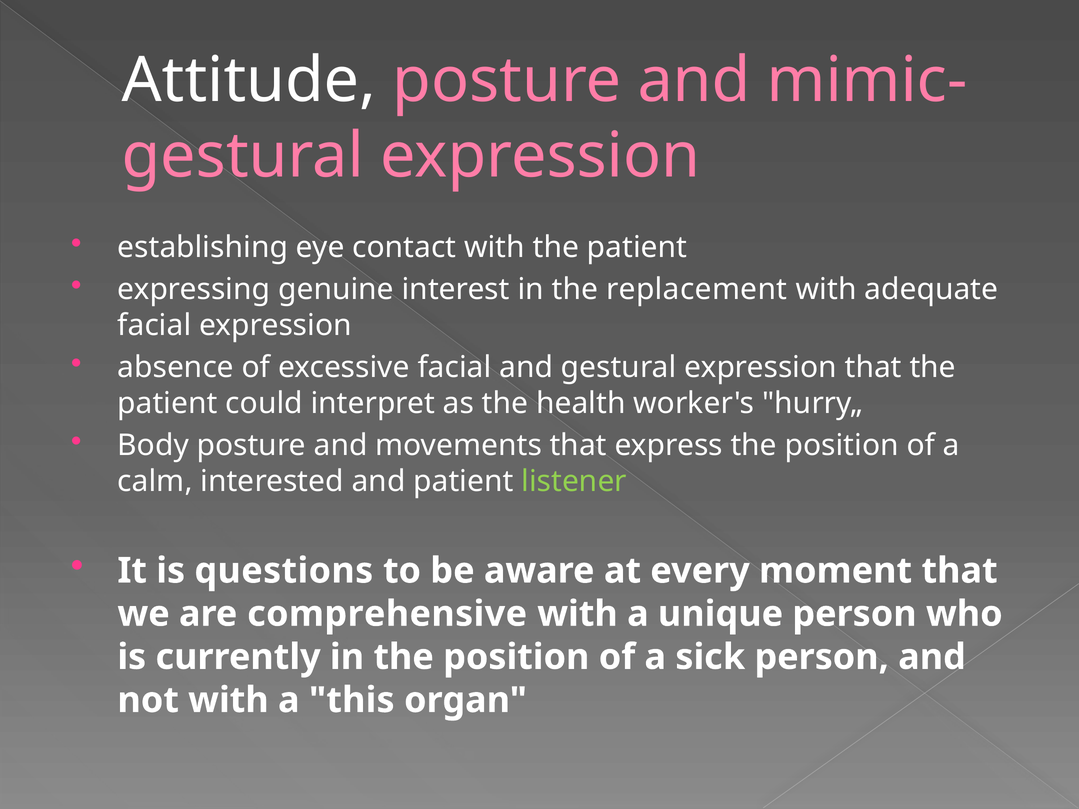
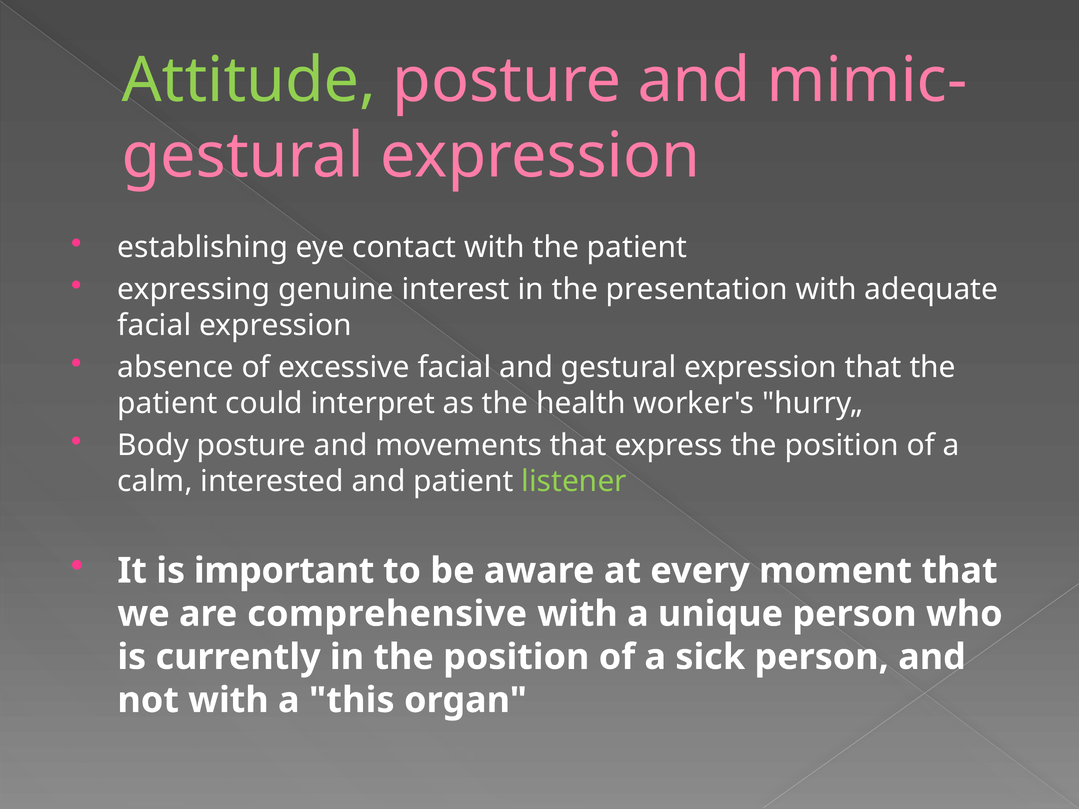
Attitude colour: white -> light green (249, 81)
replacement: replacement -> presentation (697, 290)
questions: questions -> important (284, 571)
